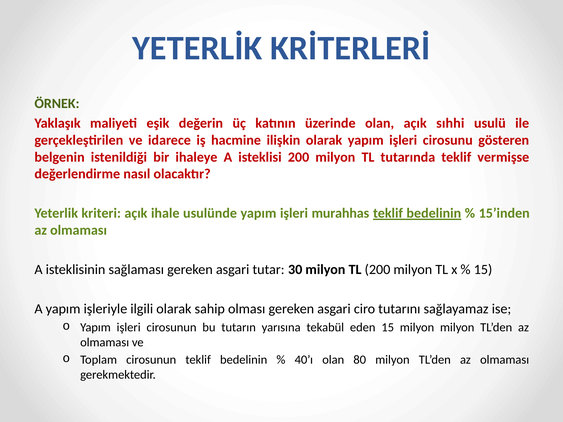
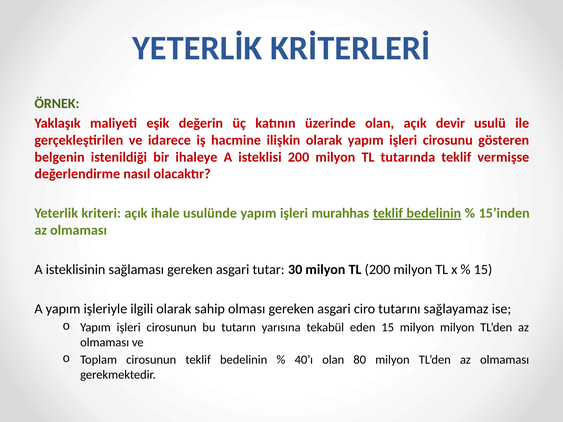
sıhhi: sıhhi -> devir (450, 123)
